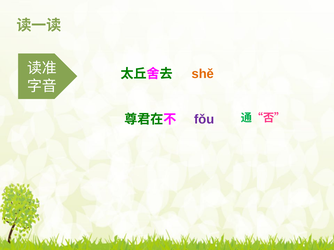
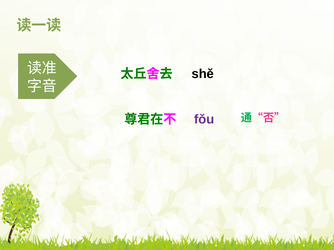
shě colour: orange -> black (203, 74)
